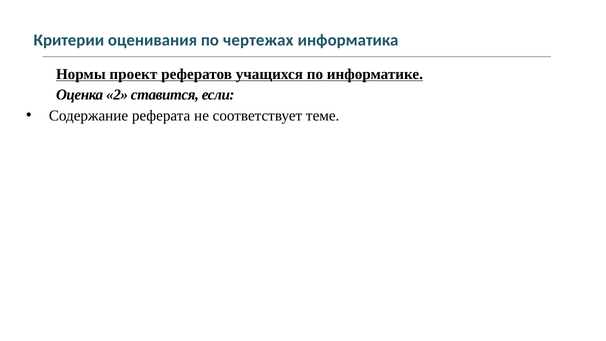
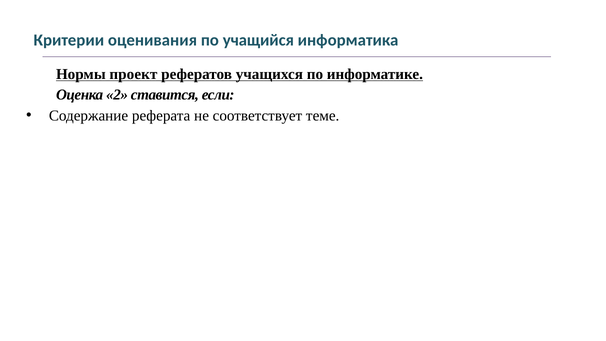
чертежах: чертежах -> учащийся (258, 40)
